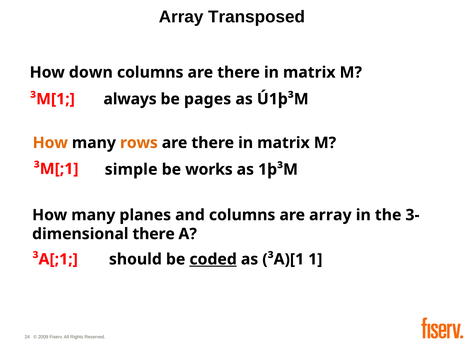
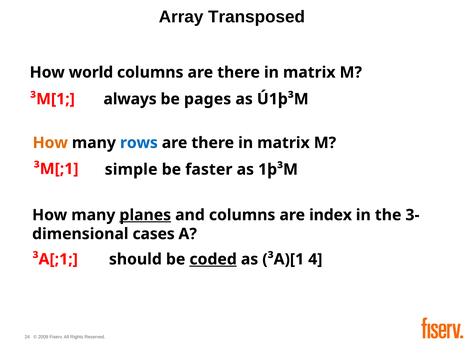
down: down -> world (91, 72)
rows colour: orange -> blue (139, 143)
works: works -> faster (209, 169)
planes underline: none -> present (145, 215)
are array: array -> index (331, 215)
there: there -> cases (154, 234)
1: 1 -> 4 (315, 259)
